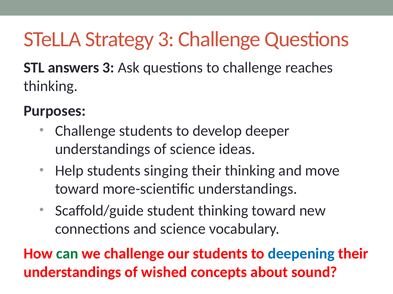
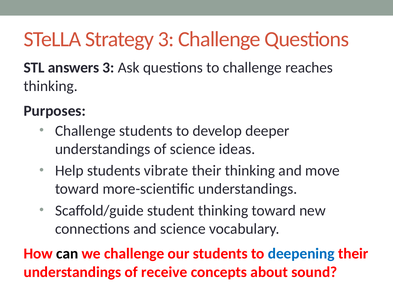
singing: singing -> vibrate (166, 171)
can colour: green -> black (67, 254)
wished: wished -> receive (164, 273)
